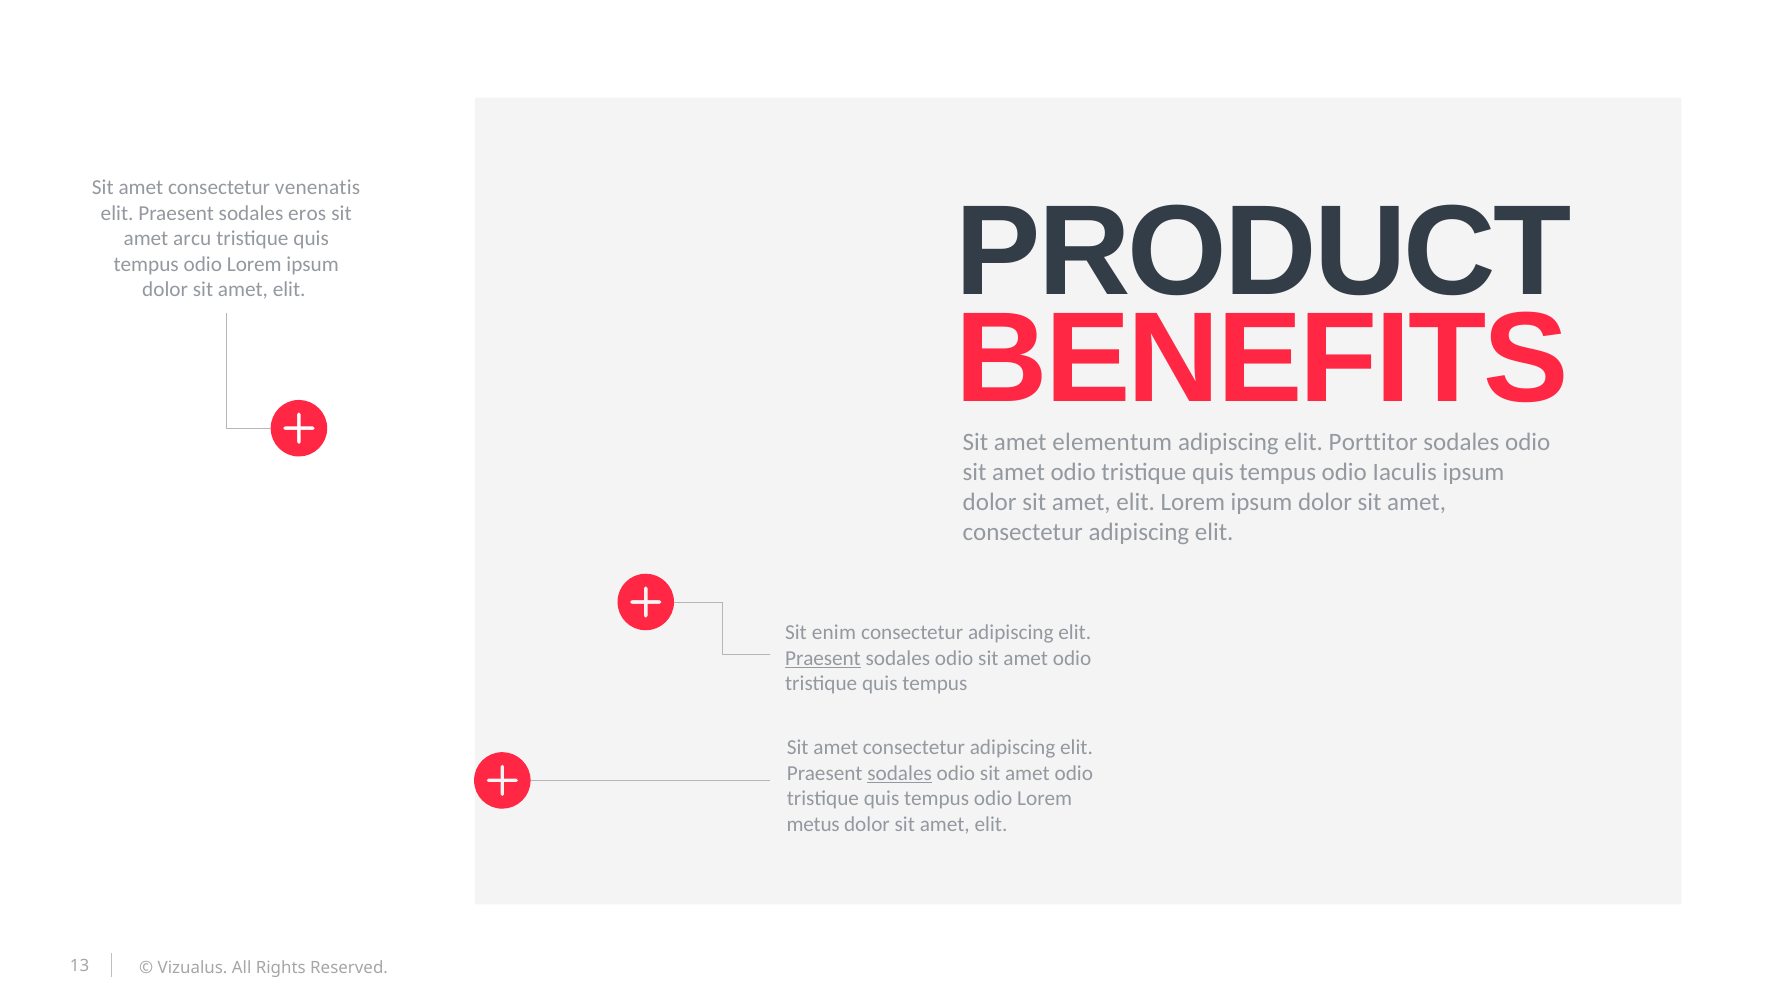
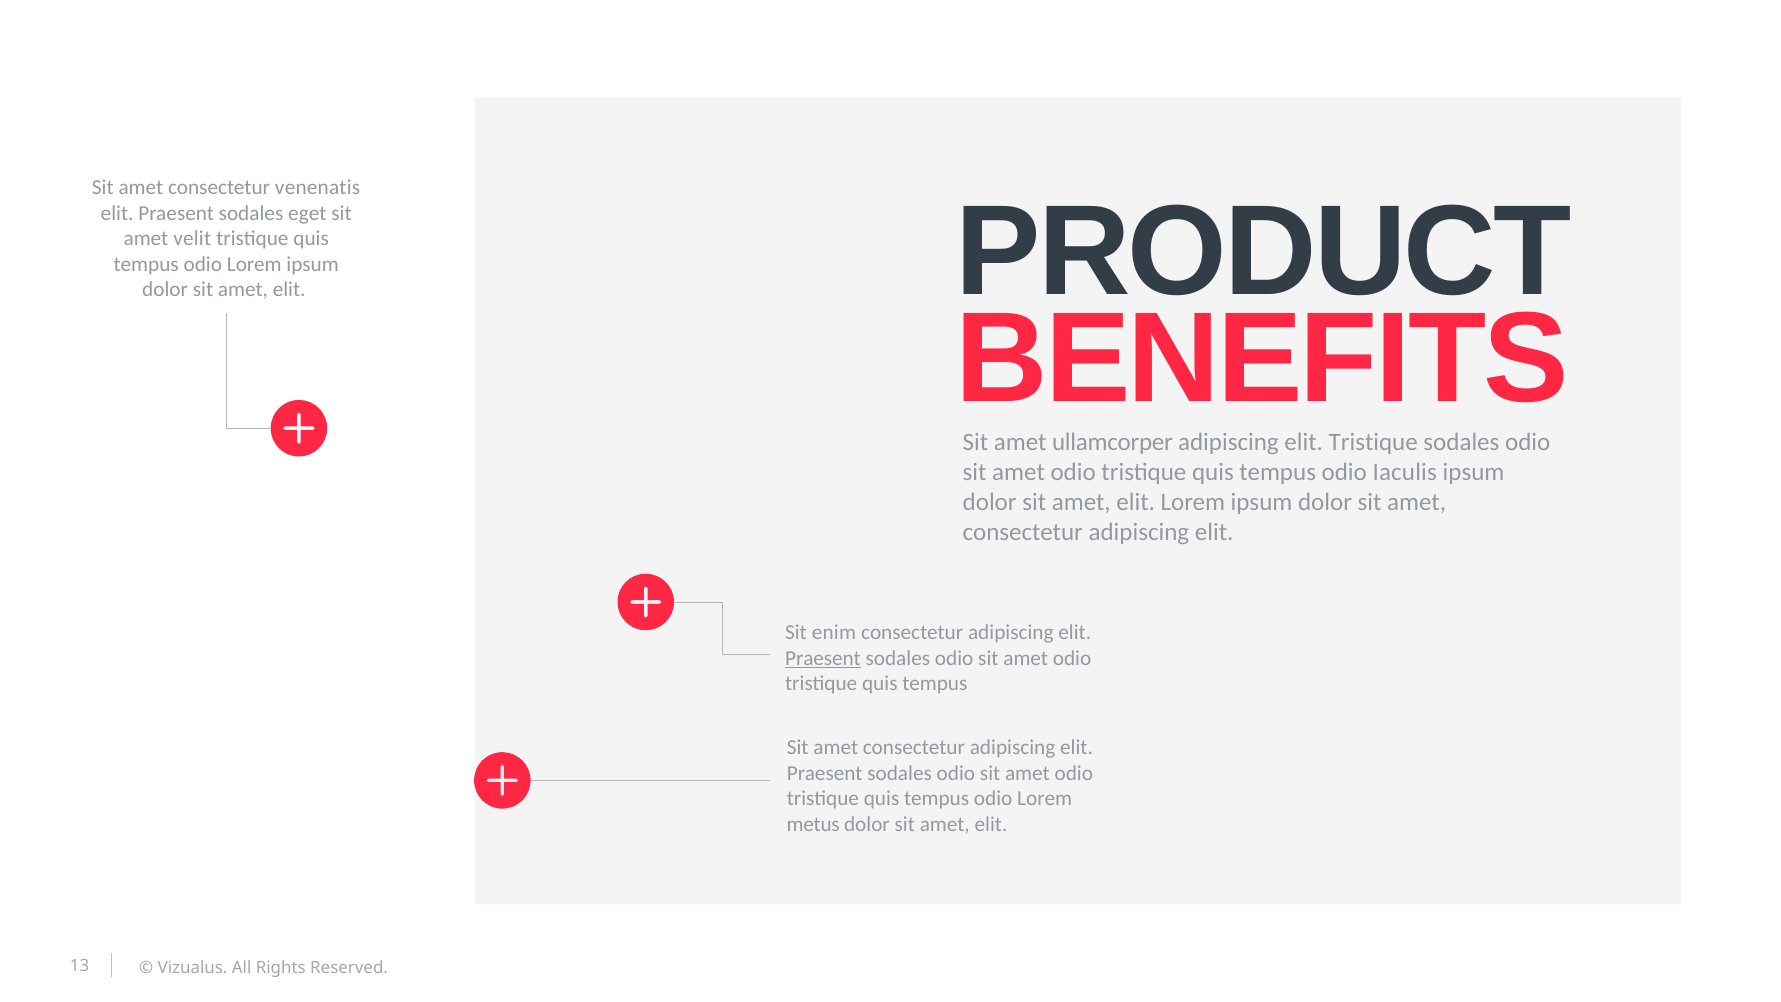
eros: eros -> eget (307, 213)
arcu: arcu -> velit (192, 239)
elementum: elementum -> ullamcorper (1112, 442)
elit Porttitor: Porttitor -> Tristique (1373, 442)
sodales underline: present -> none (900, 773)
